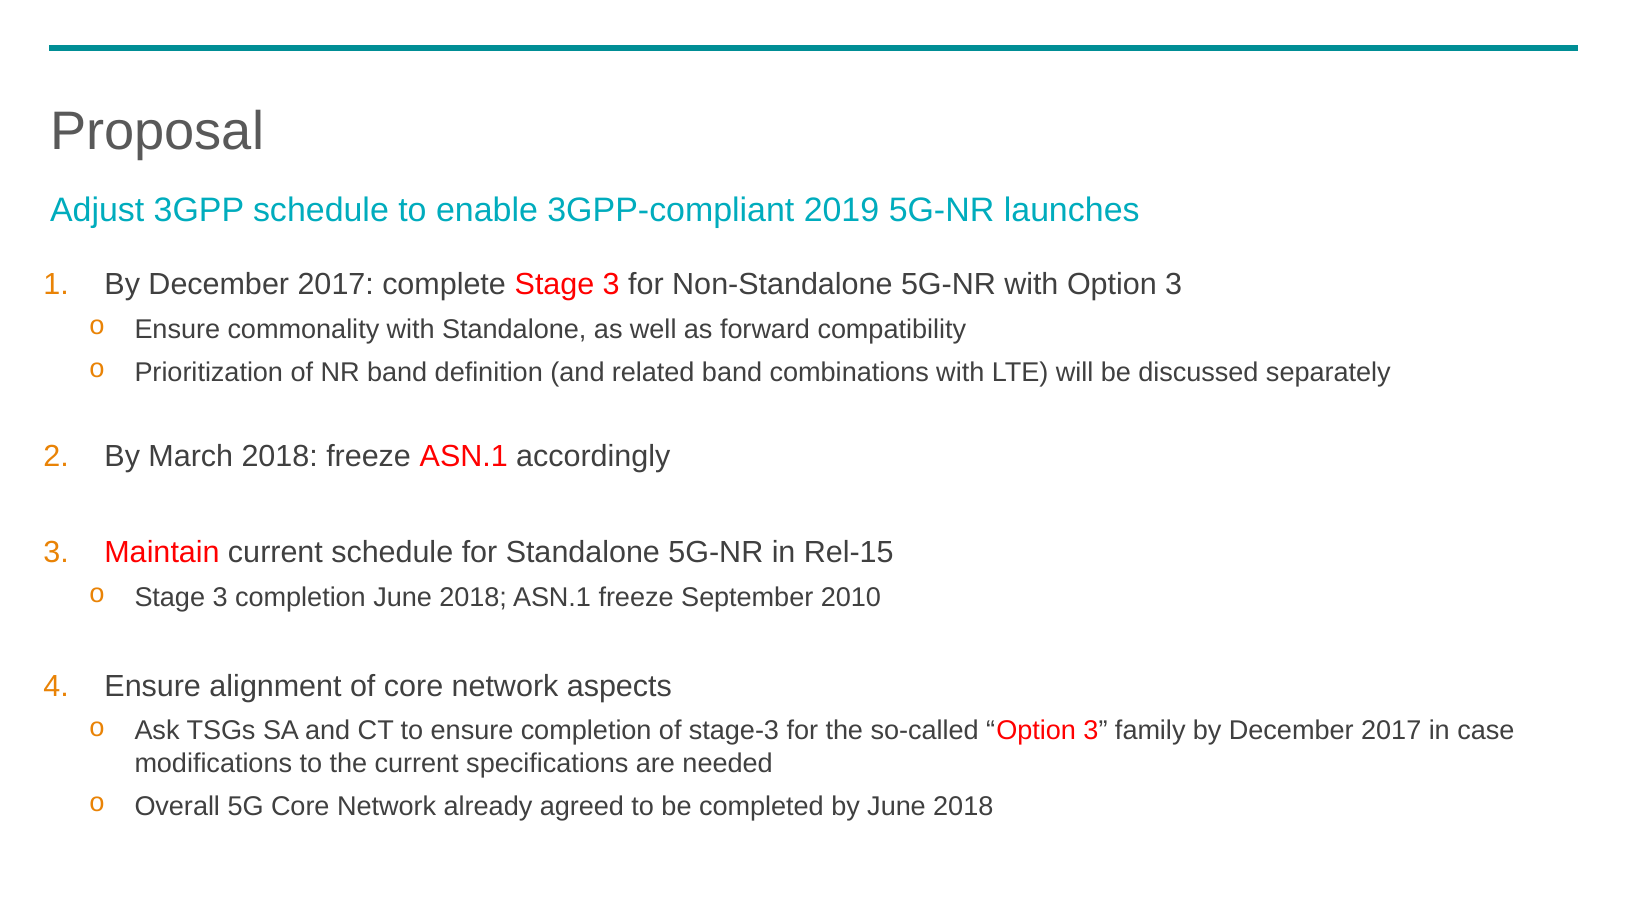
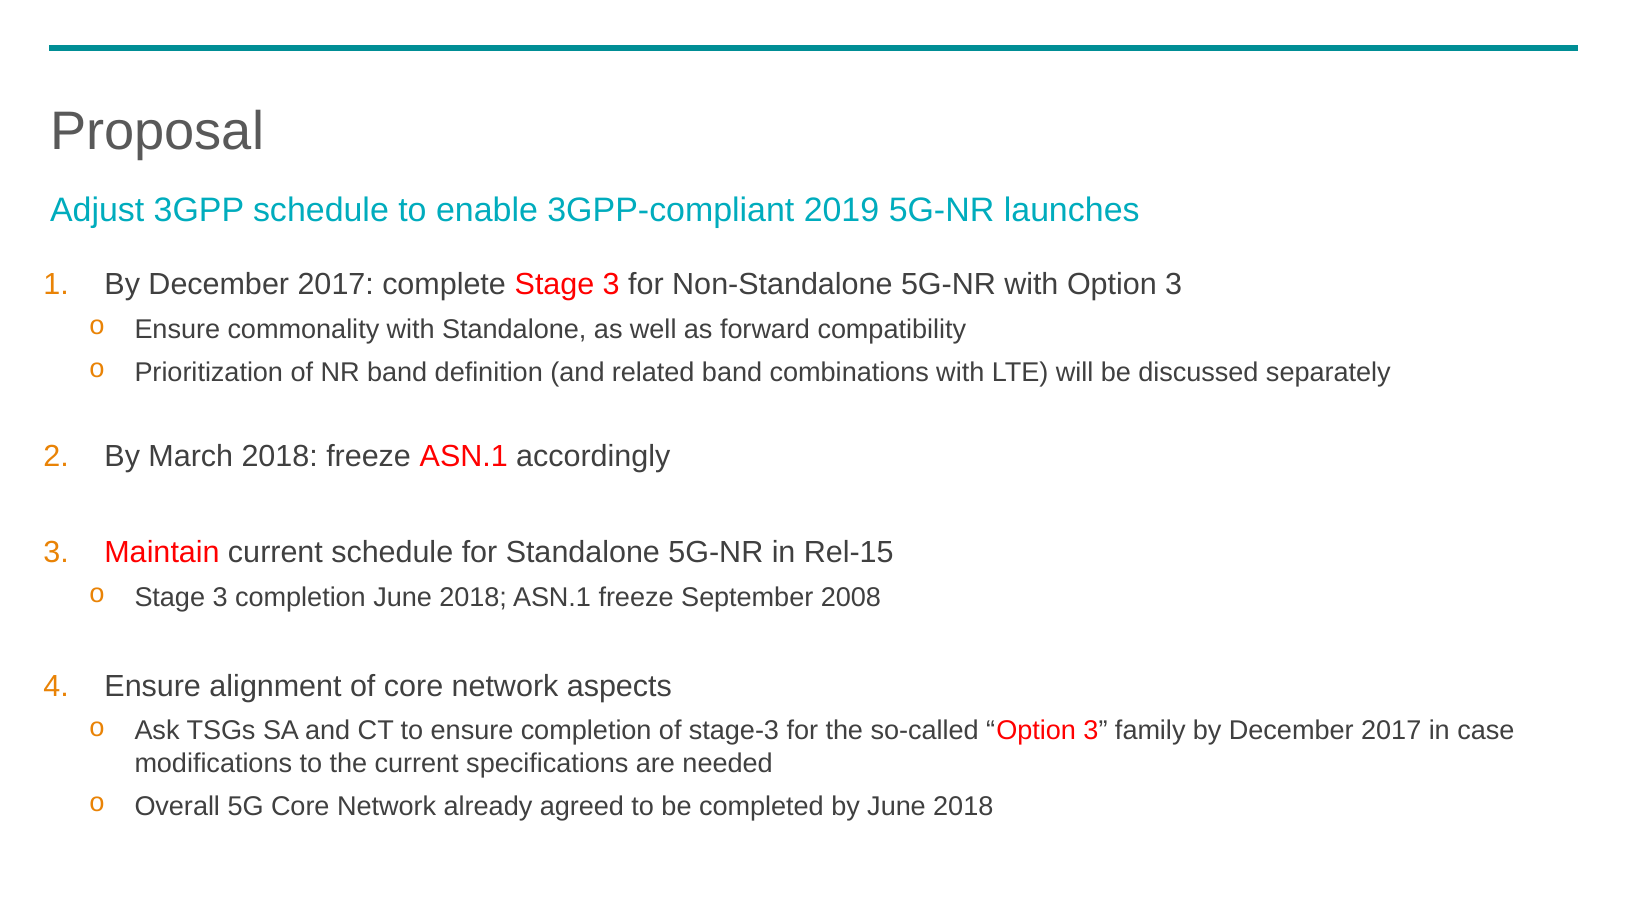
2010: 2010 -> 2008 (851, 597)
